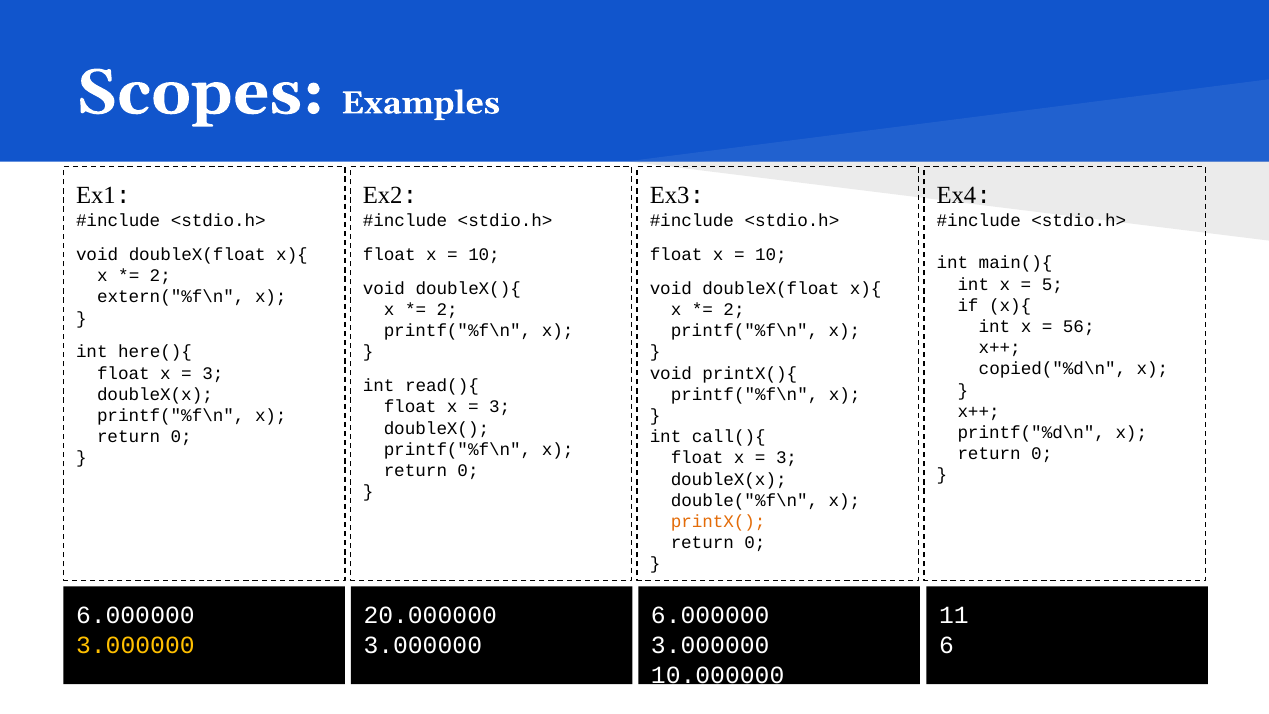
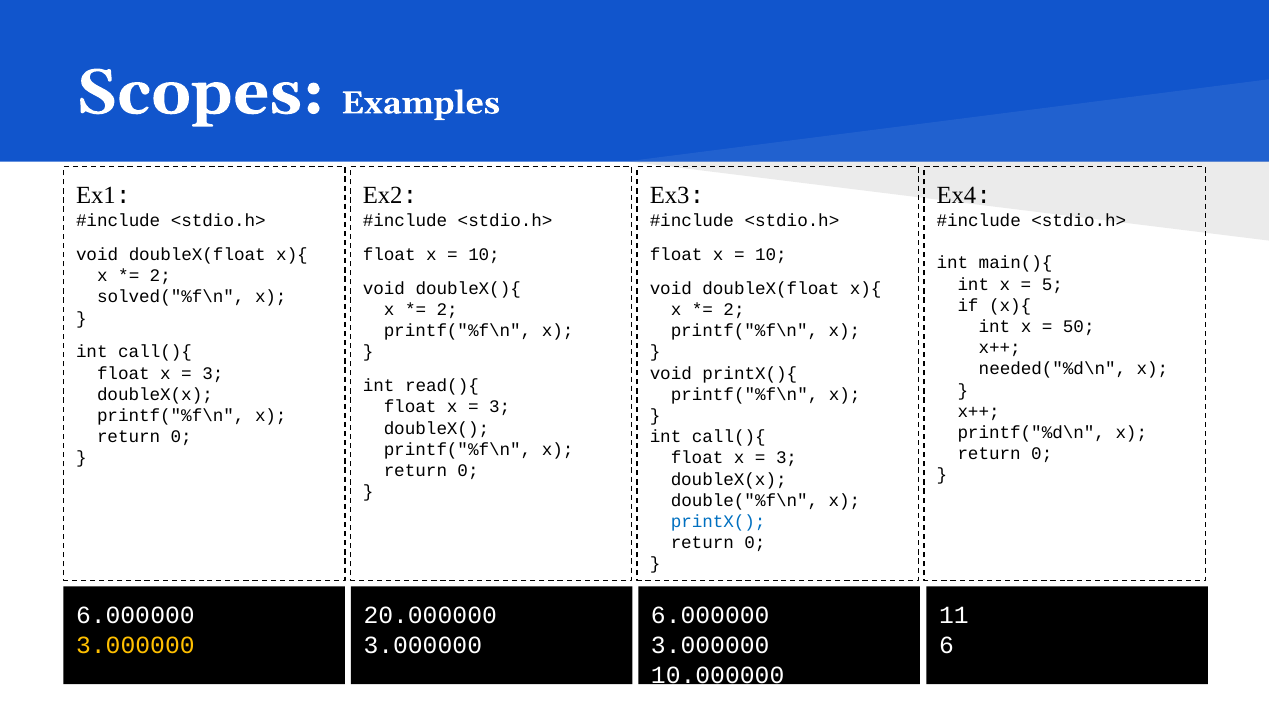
extern("%f\n: extern("%f\n -> solved("%f\n (171, 297)
56: 56 -> 50 (1079, 327)
here(){: here(){ -> call(){ (155, 352)
copied("%d\n: copied("%d\n -> needed("%d\n (1052, 369)
printX( colour: orange -> blue (718, 521)
